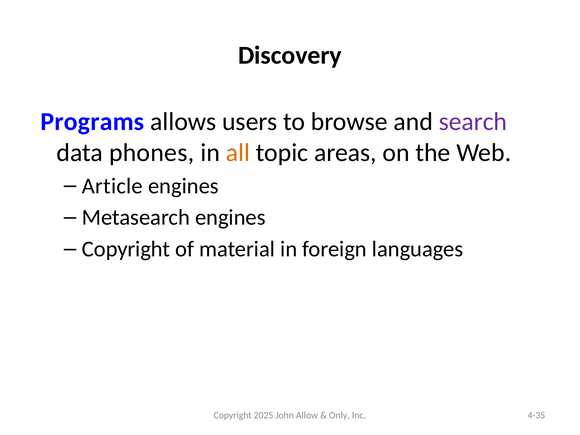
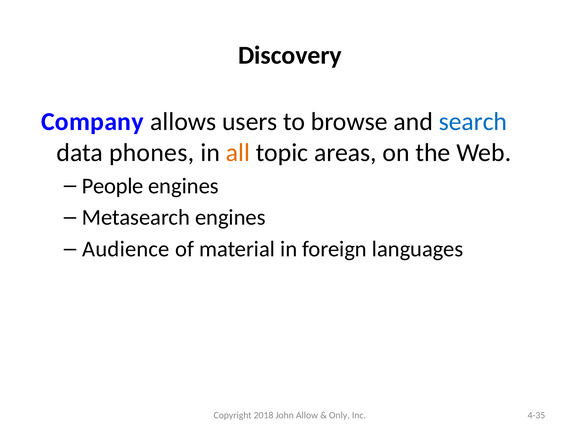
Programs: Programs -> Company (92, 122)
search colour: purple -> blue (473, 122)
Article: Article -> People (113, 186)
Copyright: Copyright -> Audience (126, 249)
2025: 2025 -> 2018 (264, 415)
